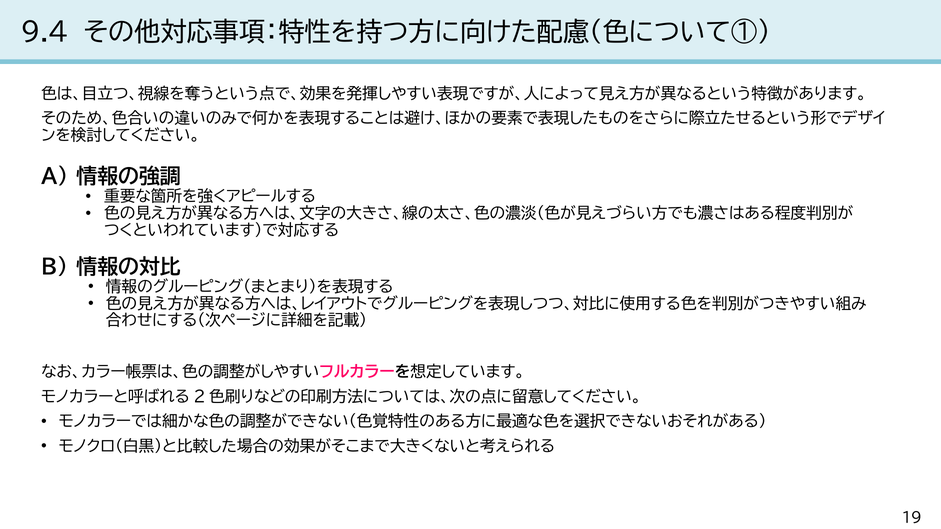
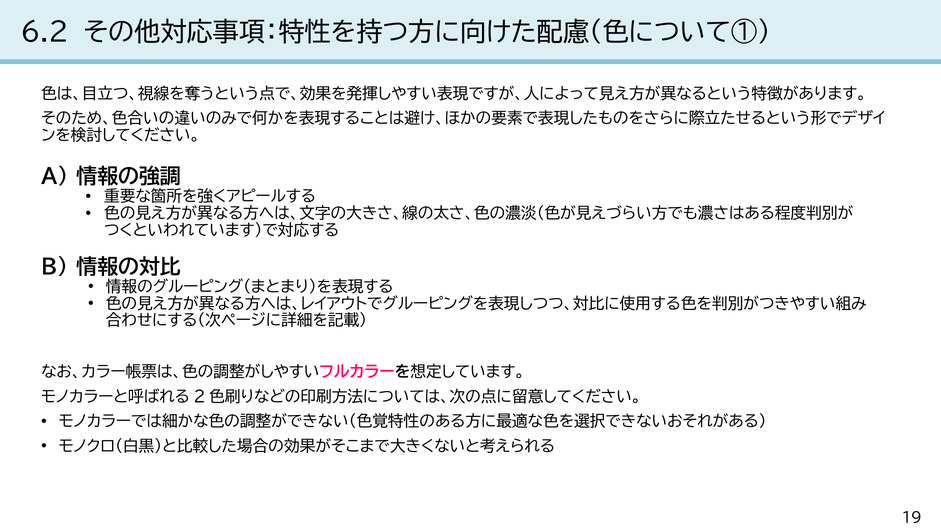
9.4: 9.4 -> 6.2 (45, 32)
